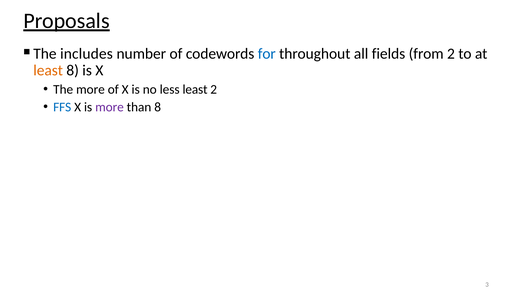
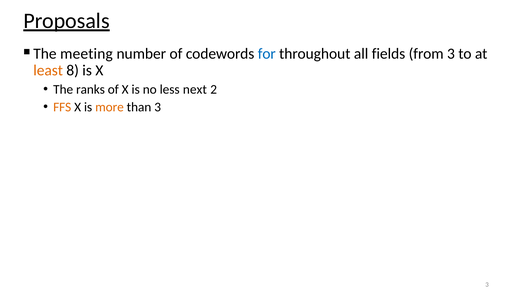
includes: includes -> meeting (86, 54)
from 2: 2 -> 3 (451, 54)
The more: more -> ranks (90, 89)
less least: least -> next (195, 89)
FFS colour: blue -> orange (62, 107)
more colour: purple -> orange (109, 107)
than 8: 8 -> 3 (158, 107)
